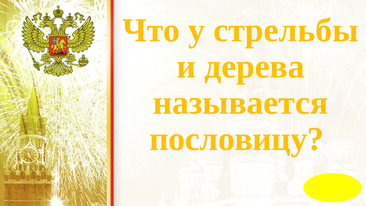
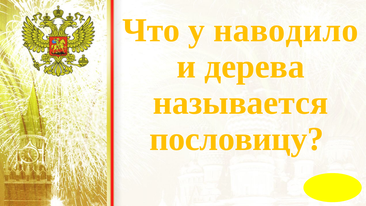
стрельбы: стрельбы -> наводило (286, 30)
